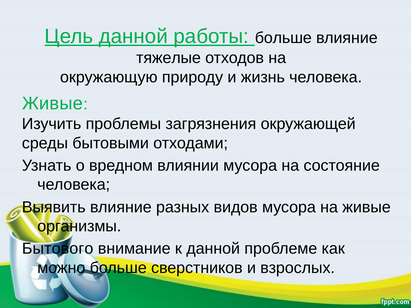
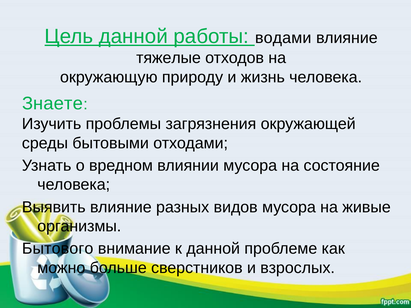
работы больше: больше -> водами (283, 38)
Живые: Живые -> Знаете (52, 104)
